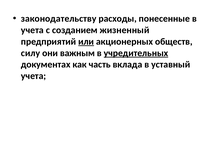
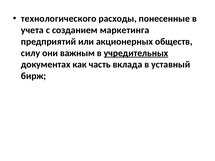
законодательству: законодательству -> технологического (59, 19)
жизненный: жизненный -> маркетинга (125, 30)
или underline: present -> none (86, 42)
учета: учета -> бирж (34, 76)
